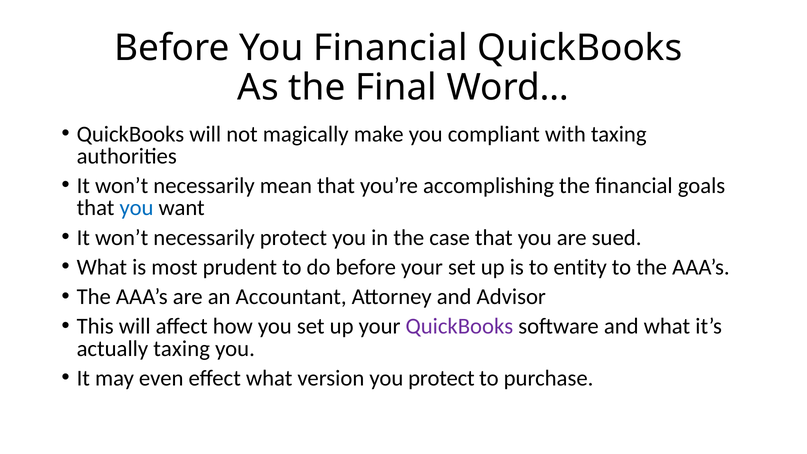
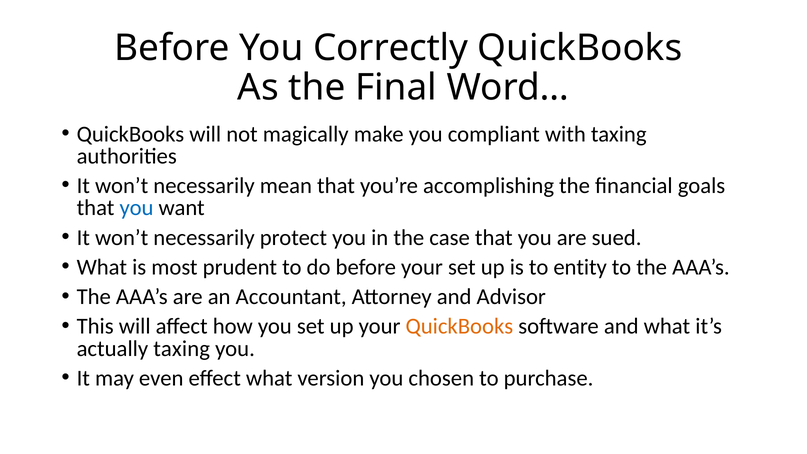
You Financial: Financial -> Correctly (391, 48)
QuickBooks colour: purple -> orange (459, 326)
you protect: protect -> chosen (441, 378)
